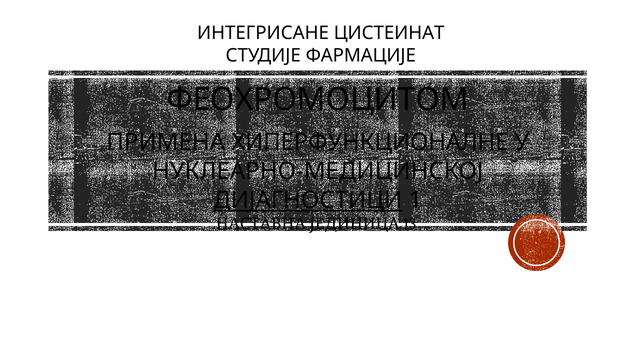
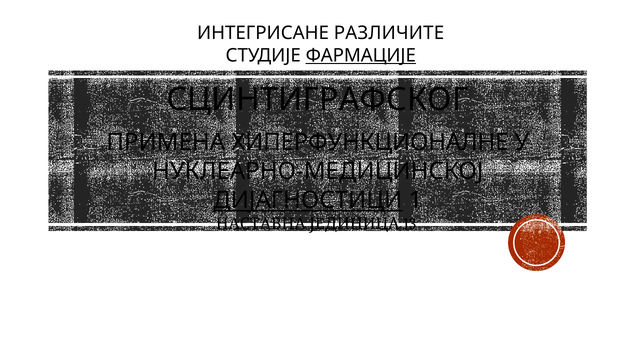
ЦИСТЕИНАТ: ЦИСТЕИНАТ -> РАЗЛИЧИТЕ (389, 33)
ФАРМАЦИЈЕ underline: none -> present (361, 55)
ФЕОХРОМОЦИТОМ: ФЕОХРОМОЦИТОМ -> СЦИНТИГРАФСКОГ (318, 100)
